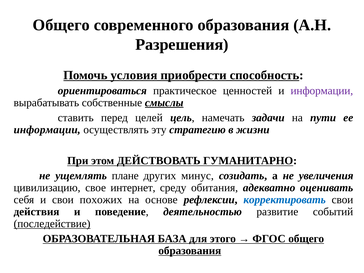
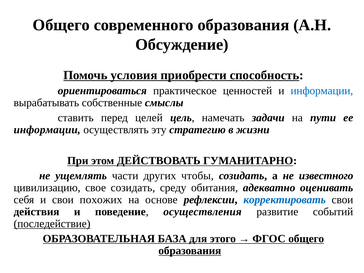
Разрешения: Разрешения -> Обсуждение (182, 45)
информации colour: purple -> blue (322, 91)
смыслы underline: present -> none (164, 103)
плане: плане -> части (125, 176)
минус: минус -> чтобы (197, 176)
увеличения: увеличения -> известного (326, 176)
свое интернет: интернет -> созидать (133, 188)
деятельностью: деятельностью -> осуществления (202, 212)
